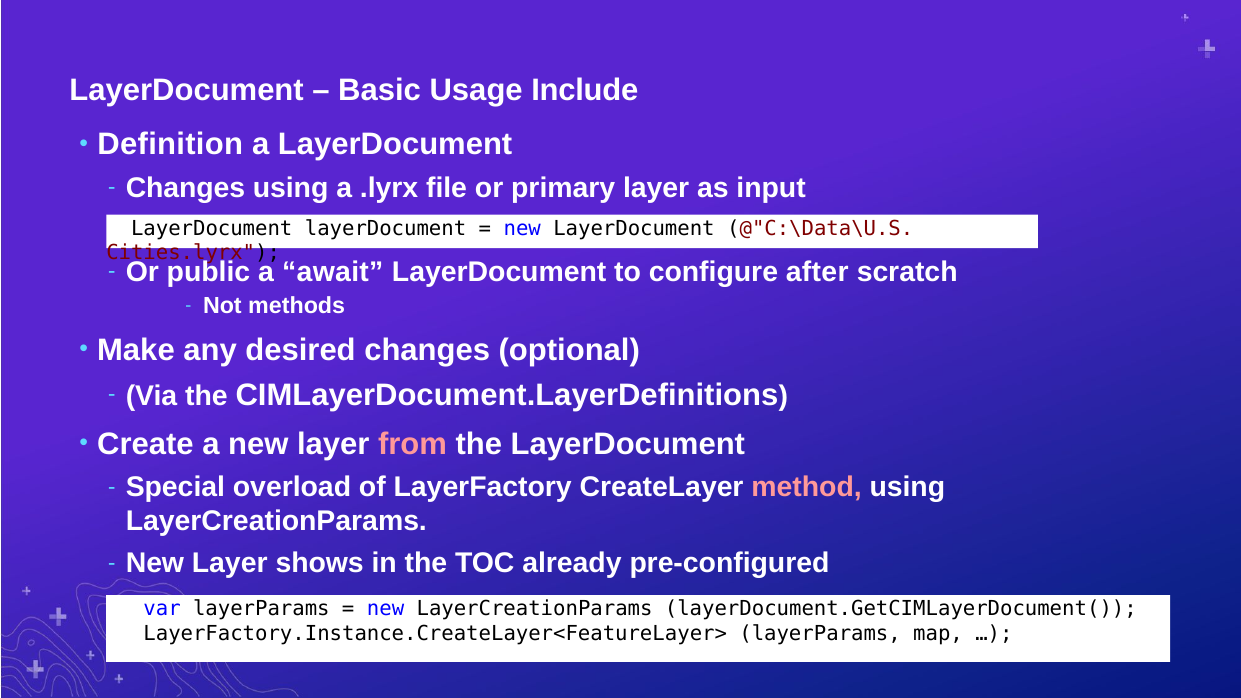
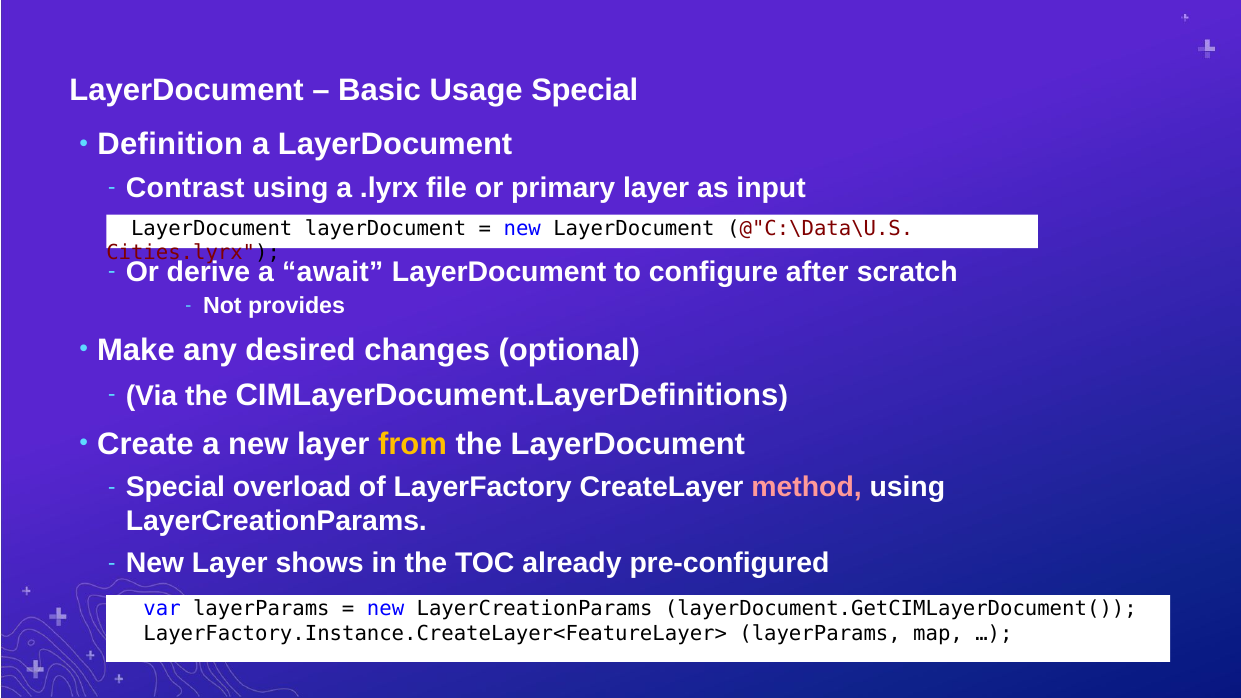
Usage Include: Include -> Special (585, 90)
Changes: Changes -> Contrast (185, 188)
public: public -> derive (209, 272)
methods: methods -> provides (297, 306)
from colour: pink -> yellow (413, 444)
